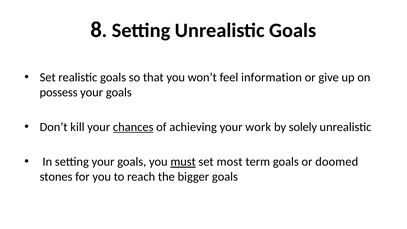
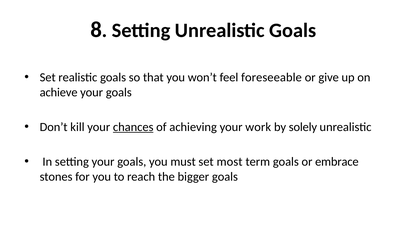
information: information -> foreseeable (271, 77)
possess: possess -> achieve (59, 92)
must underline: present -> none (183, 162)
doomed: doomed -> embrace (337, 162)
